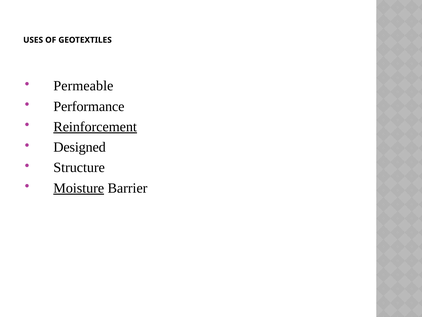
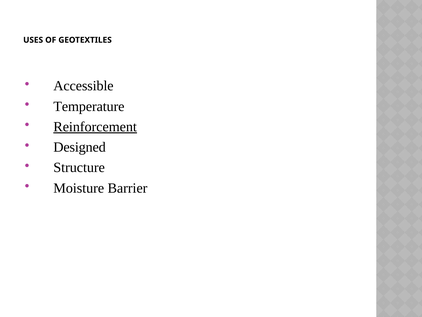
Permeable: Permeable -> Accessible (83, 86)
Performance: Performance -> Temperature (89, 106)
Moisture underline: present -> none (79, 188)
